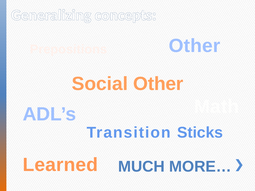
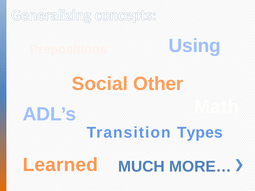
Prepositions Other: Other -> Using (195, 46)
Sticks: Sticks -> Types (200, 133)
